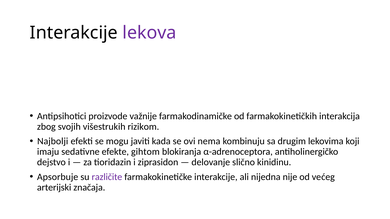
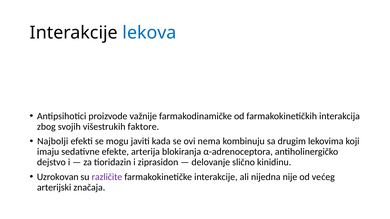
lekova colour: purple -> blue (149, 33)
rizikom: rizikom -> faktore (143, 127)
gihtom: gihtom -> arterija (145, 152)
Apsorbuje: Apsorbuje -> Uzrokovan (58, 177)
